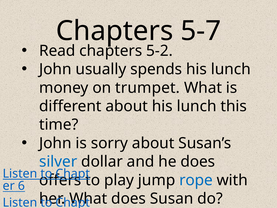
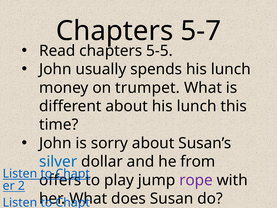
5-2: 5-2 -> 5-5 (160, 51)
he does: does -> from (198, 161)
rope colour: blue -> purple (196, 180)
6: 6 -> 2 (21, 186)
